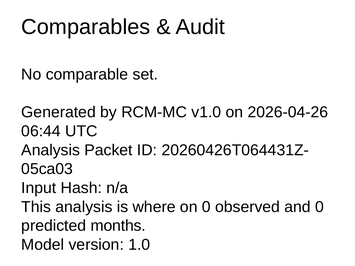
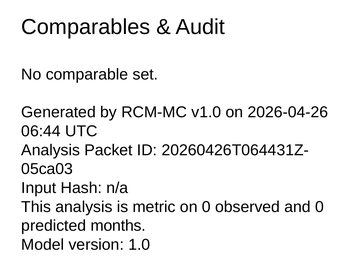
where: where -> metric (154, 207)
